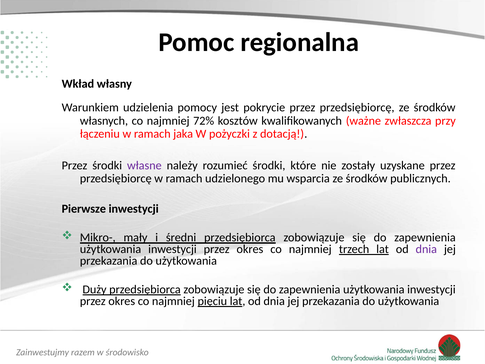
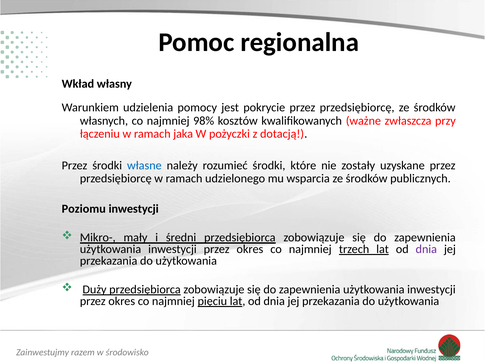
72%: 72% -> 98% (204, 121)
własne colour: purple -> blue (144, 165)
Pierwsze: Pierwsze -> Poziomu (84, 209)
